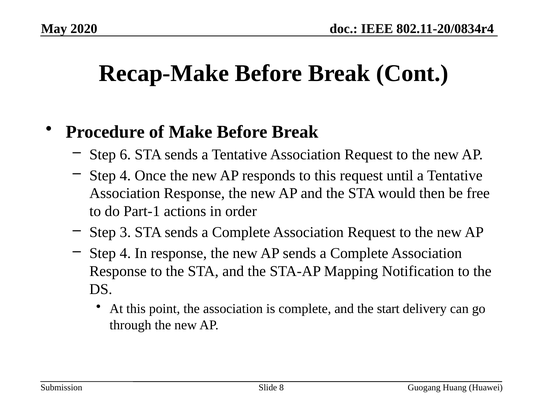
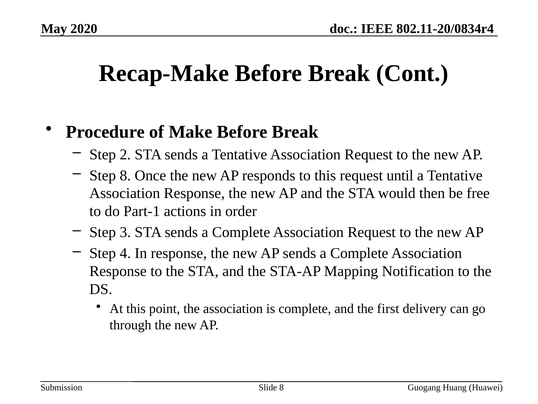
6: 6 -> 2 (125, 154)
4: 4 -> 8 (125, 175)
start: start -> first (388, 308)
